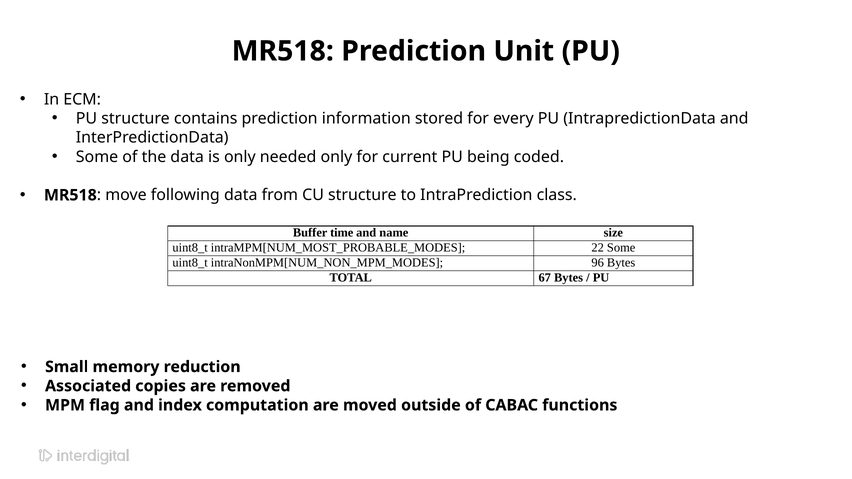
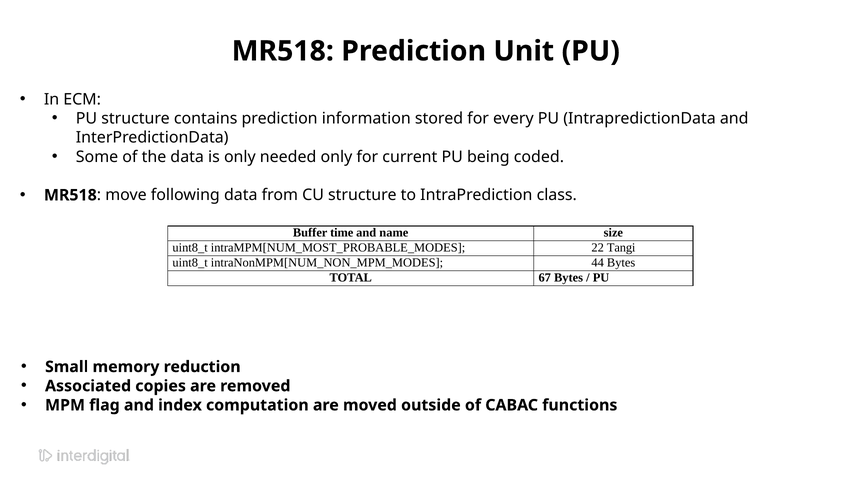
22 Some: Some -> Tangi (621, 248)
96: 96 -> 44 (598, 263)
